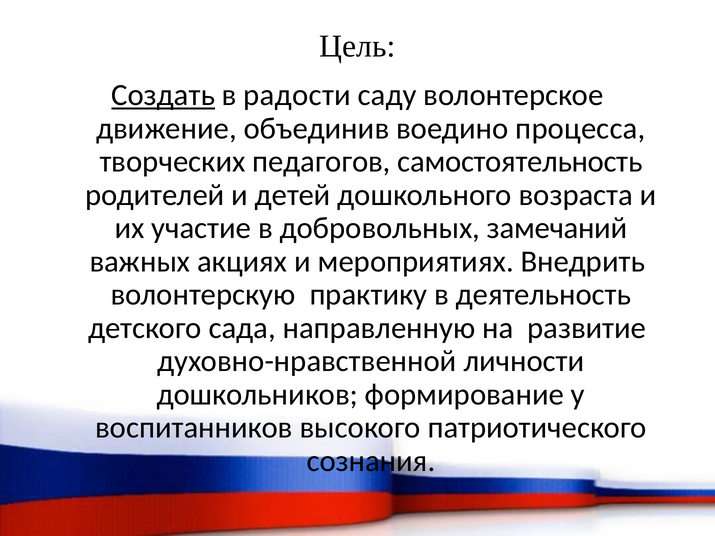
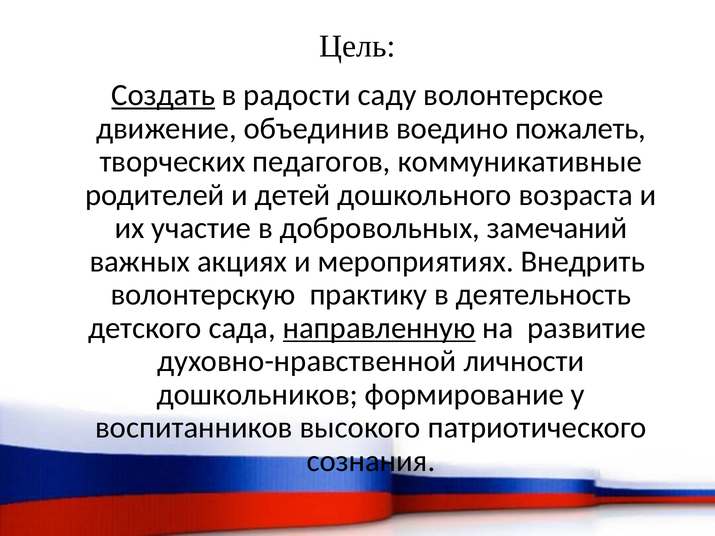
процесса: процесса -> пожалеть (581, 129)
самостоятельность: самостоятельность -> коммуникативные (520, 162)
направленную underline: none -> present (379, 328)
